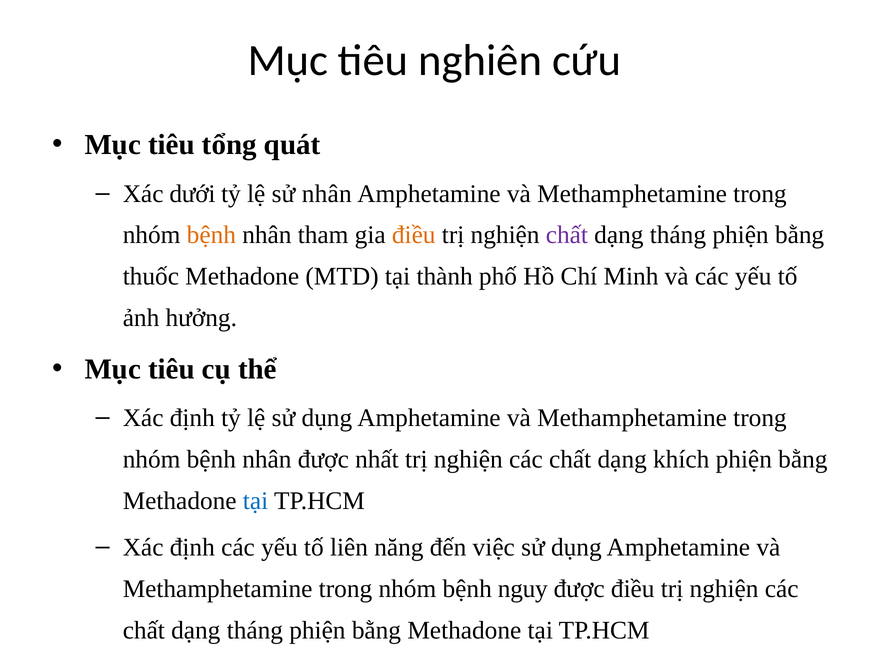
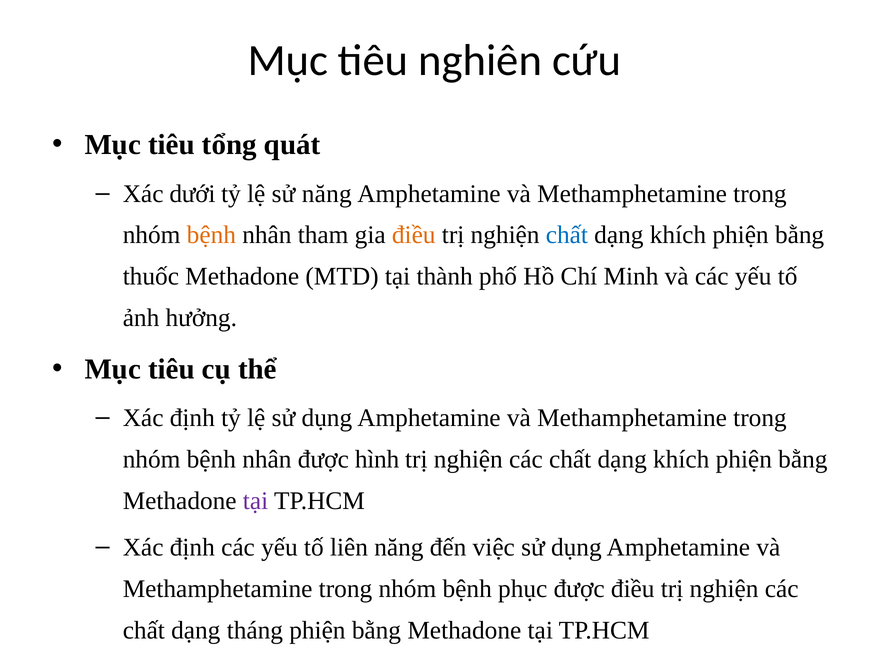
sử nhân: nhân -> năng (327, 194)
chất colour: purple -> blue (567, 235)
tháng: tháng -> khích (678, 235)
nhất: nhất -> hình (377, 459)
tại colour: blue -> purple (256, 501)
nguy: nguy -> phục (523, 589)
